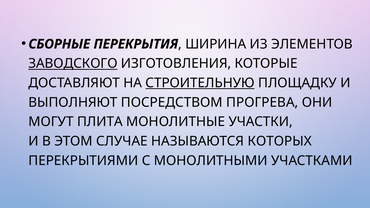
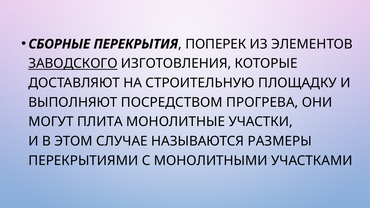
ШИРИНА: ШИРИНА -> ПОПЕРЕК (216, 44)
СТРОИТЕЛЬНУЮ underline: present -> none (200, 83)
КОТОРЫХ: КОТОРЫХ -> РАЗМЕРЫ (280, 141)
